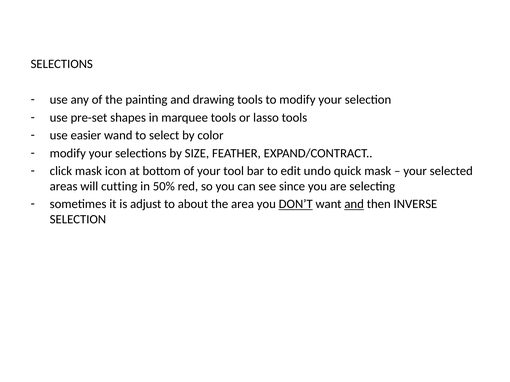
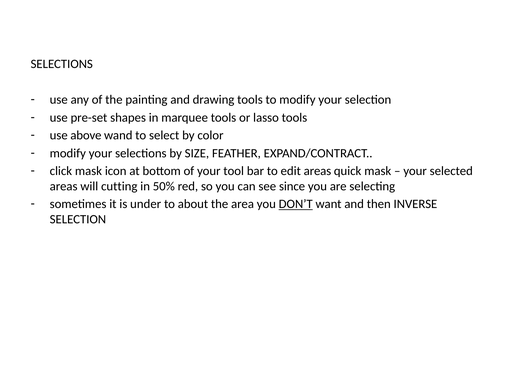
easier: easier -> above (86, 136)
edit undo: undo -> areas (317, 171)
adjust: adjust -> under (146, 204)
and underline: present -> none (354, 204)
